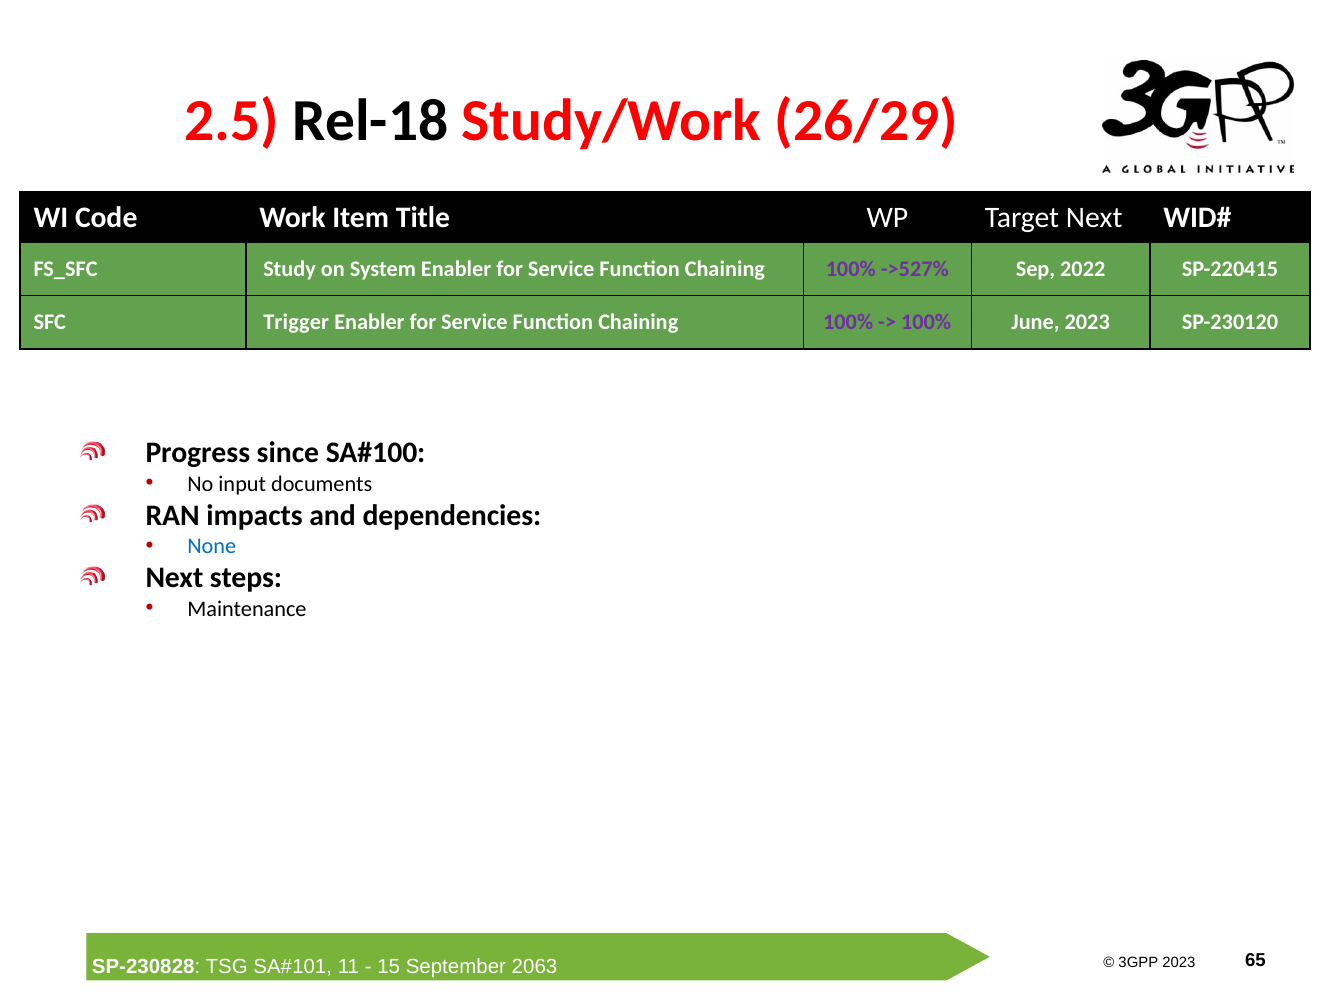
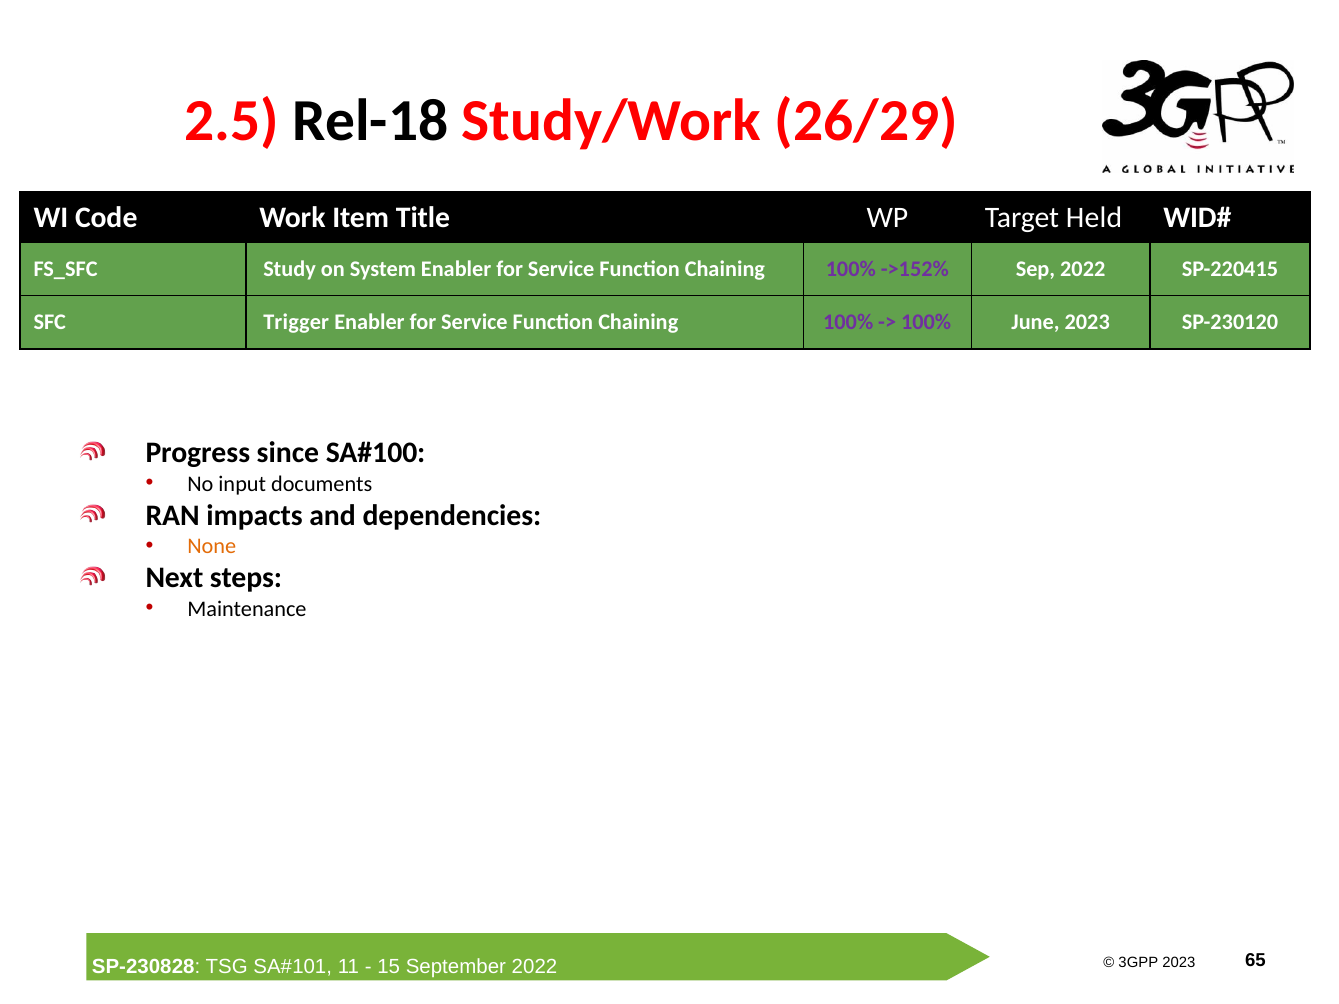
Target Next: Next -> Held (1094, 218)
->527%: ->527% -> ->152% (915, 269)
None colour: blue -> orange (212, 546)
2063: 2063 -> 2022 (535, 967)
